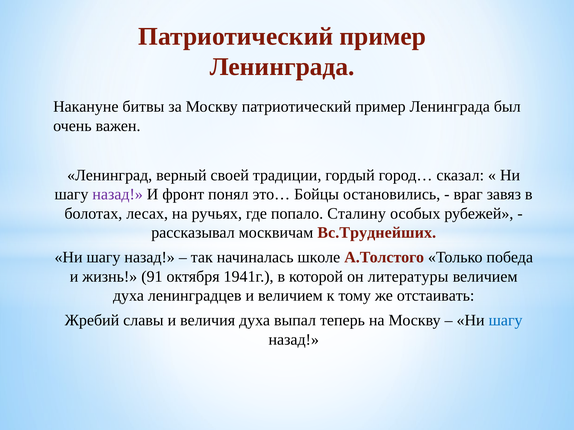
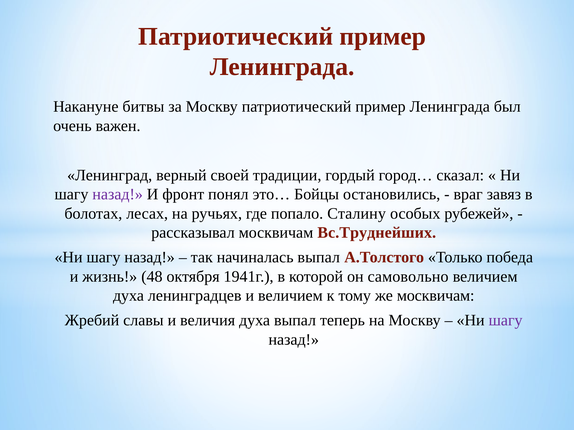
начиналась школе: школе -> выпал (319, 258)
91: 91 -> 48 (152, 277)
литературы: литературы -> самовольно (408, 277)
же отстаивать: отстаивать -> москвичам (436, 296)
шагу colour: blue -> purple (506, 321)
